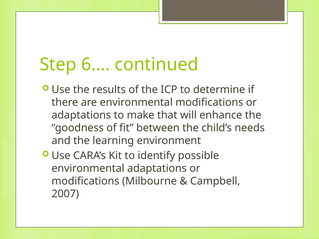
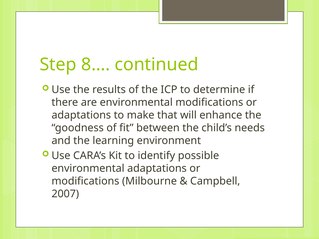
6…: 6… -> 8… (96, 65)
